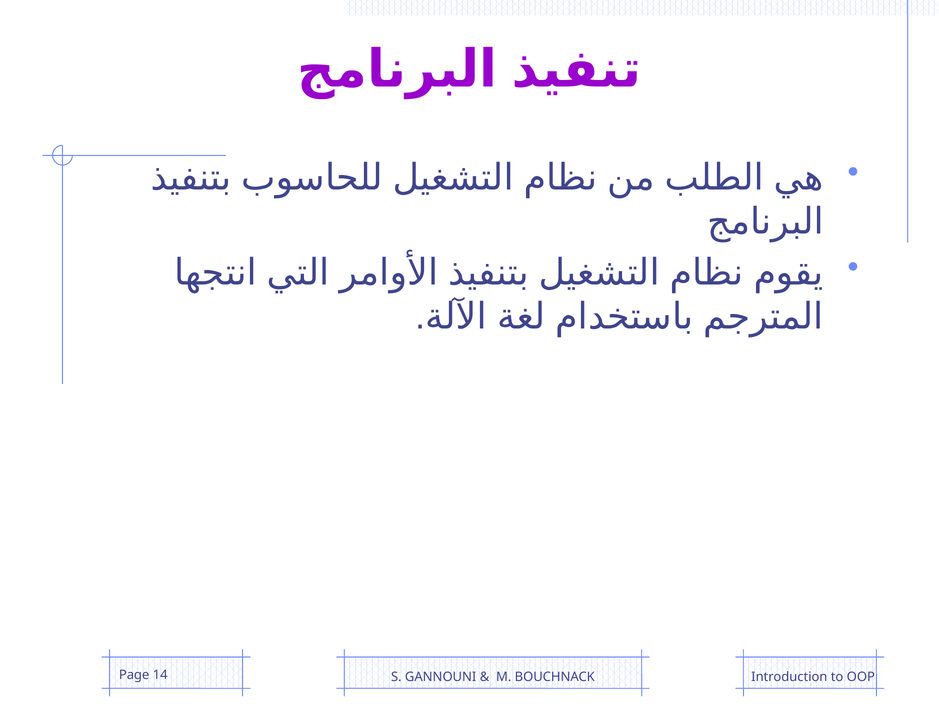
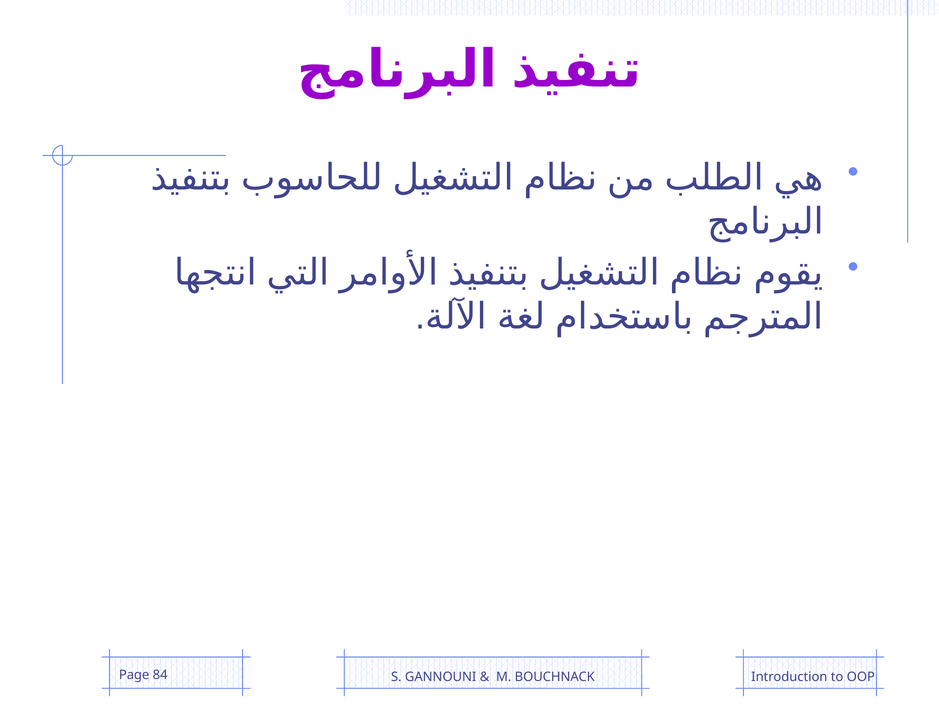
14: 14 -> 84 (160, 675)
